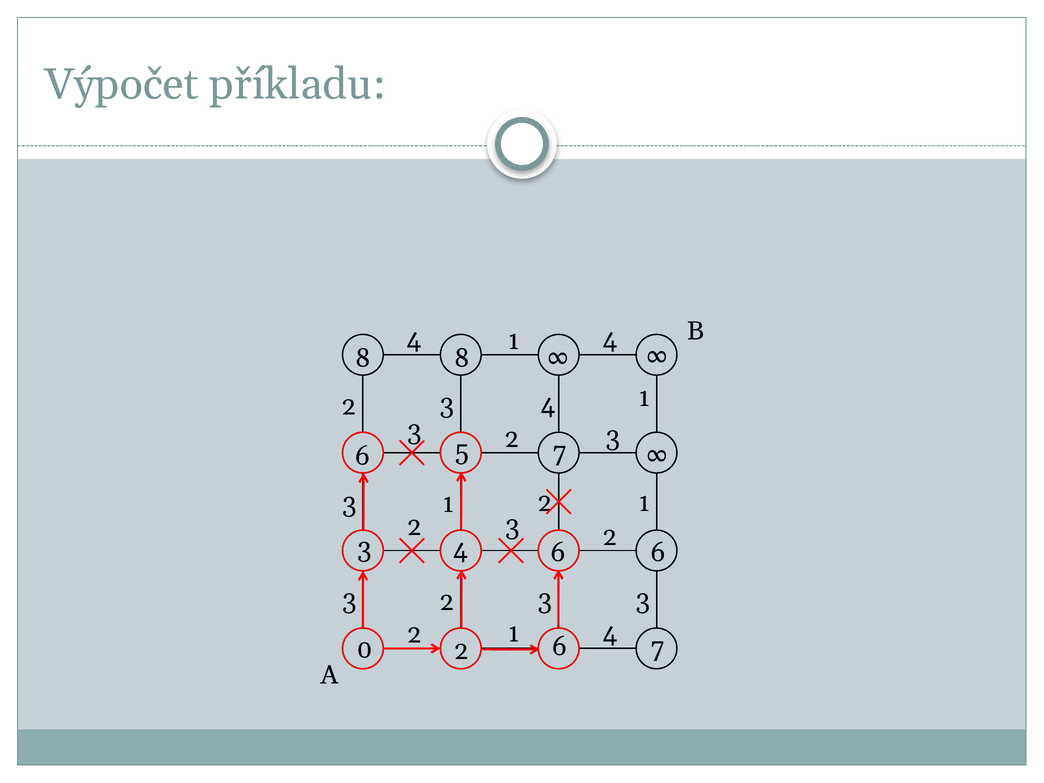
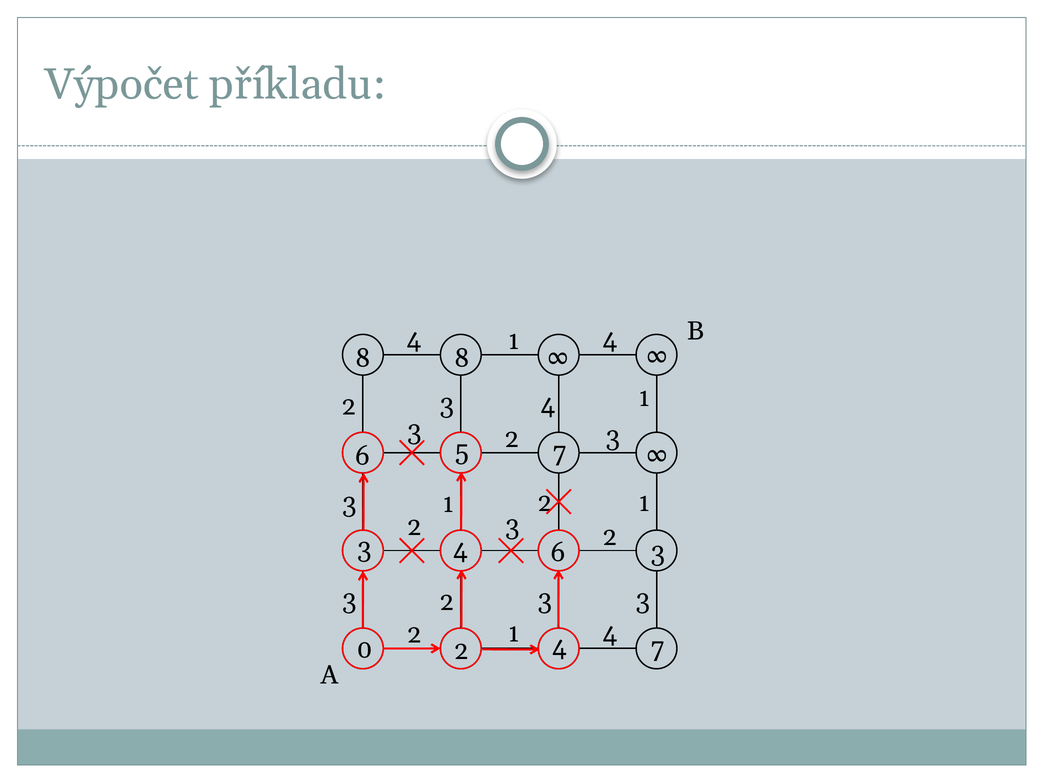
6: 6 -> 3 (658, 553)
2 6: 6 -> 4 (560, 647)
